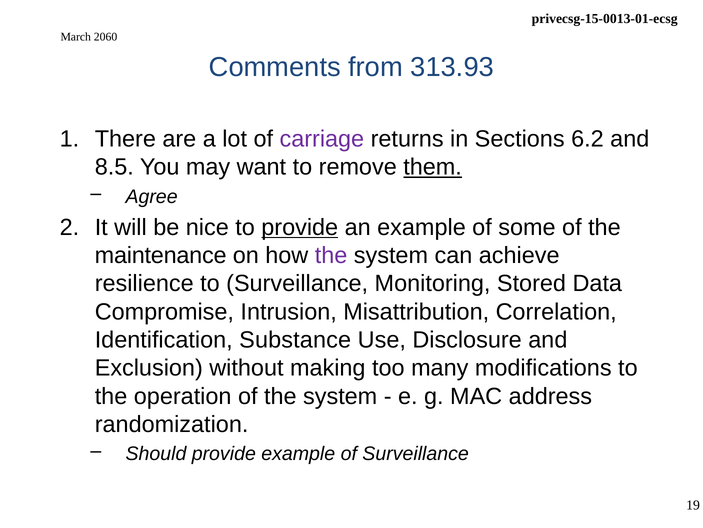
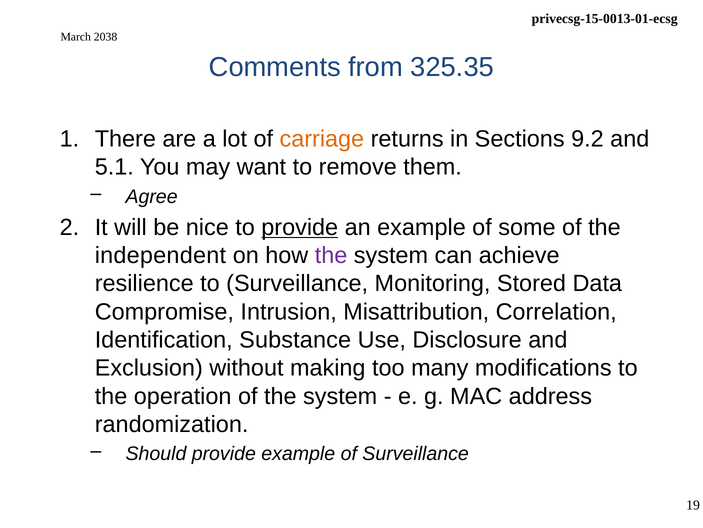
2060: 2060 -> 2038 (106, 37)
313.93: 313.93 -> 325.35 (452, 67)
carriage colour: purple -> orange (322, 139)
6.2: 6.2 -> 9.2 (587, 139)
8.5: 8.5 -> 5.1 (114, 167)
them underline: present -> none (433, 167)
maintenance: maintenance -> independent (160, 255)
